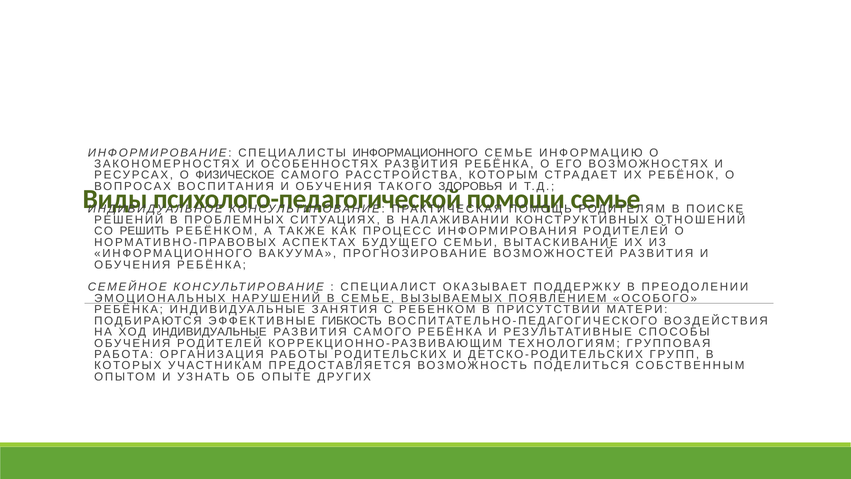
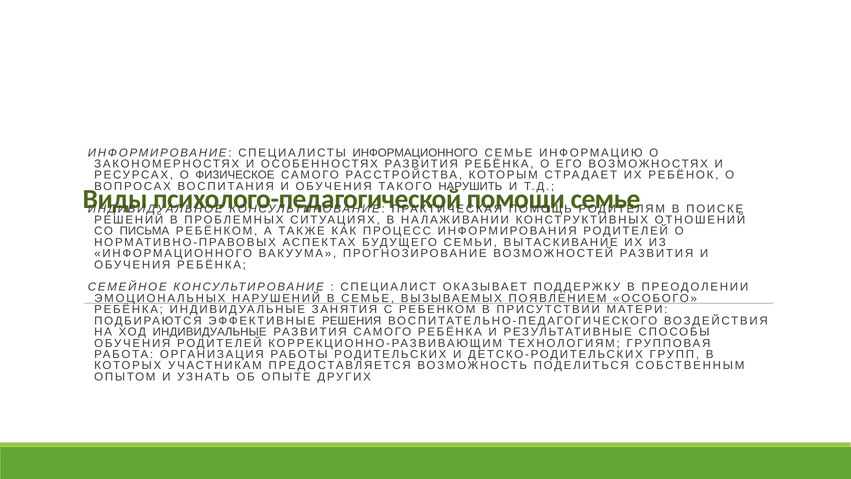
ЗДОРОВЬЯ: ЗДОРОВЬЯ -> НАРУШИТЬ (470, 186)
РЕШИТЬ: РЕШИТЬ -> ПИСЬМА (144, 231)
ГИБКОСТЬ: ГИБКОСТЬ -> РЕШЕНИЯ (352, 321)
